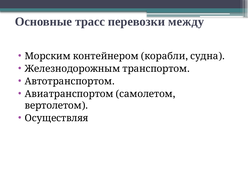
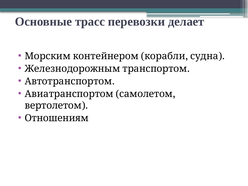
между: между -> делает (186, 22)
Осуществляя: Осуществляя -> Отношениям (57, 118)
